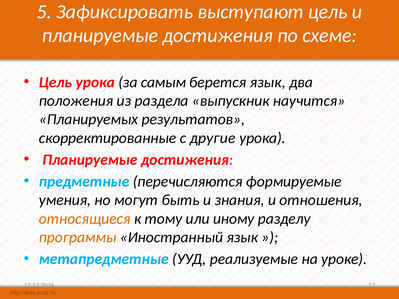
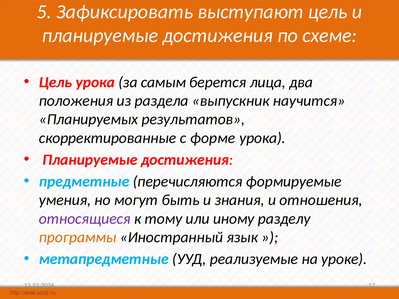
берется язык: язык -> лица (268, 82)
другие: другие -> форме (213, 138)
относящиеся colour: orange -> purple (85, 219)
